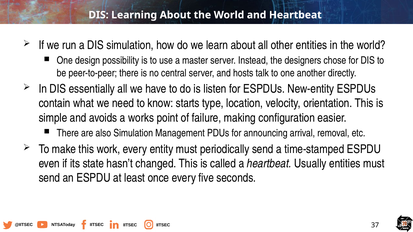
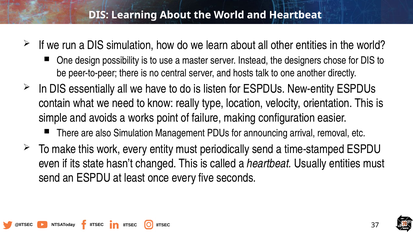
starts: starts -> really (188, 103)
